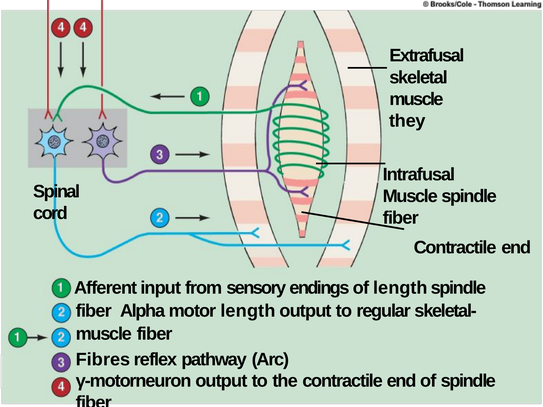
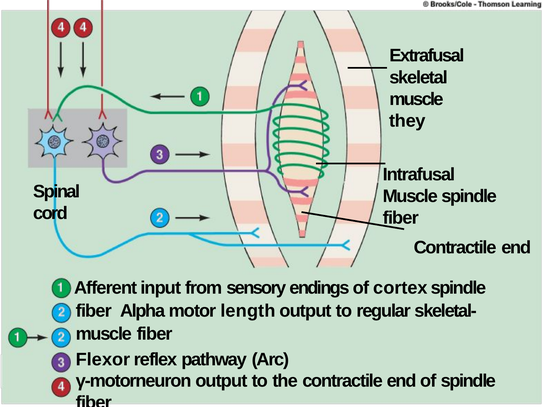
of length: length -> cortex (400, 288)
Fibres: Fibres -> Flexor (103, 360)
